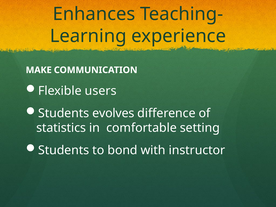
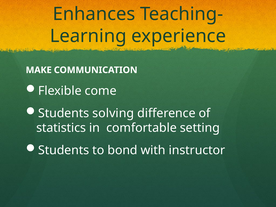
users: users -> come (101, 91)
evolves: evolves -> solving (113, 113)
